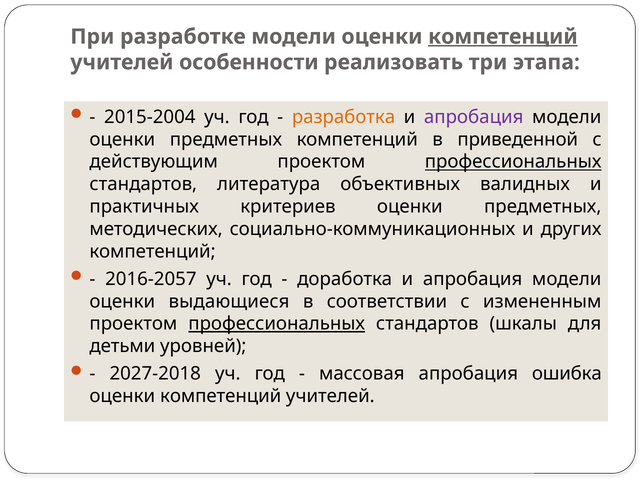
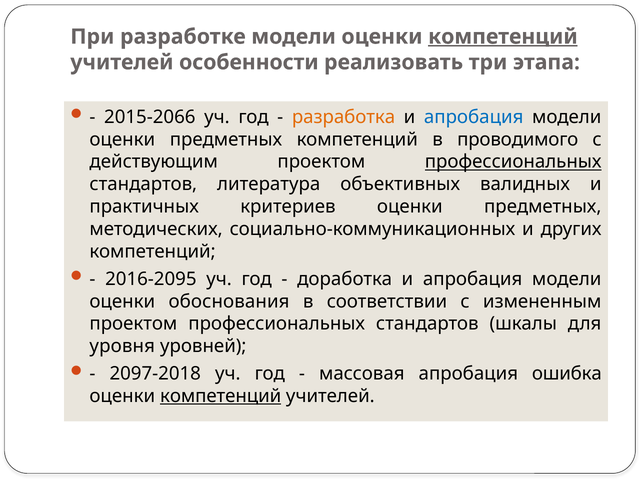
2015-2004: 2015-2004 -> 2015-2066 (150, 117)
апробация colour: purple -> blue (474, 117)
приведенной: приведенной -> проводимого (518, 139)
2016-2057: 2016-2057 -> 2016-2095 (151, 279)
выдающиеся: выдающиеся -> обоснования (229, 301)
профессиональных underline: present -> none (277, 324)
детьми: детьми -> уровня (122, 346)
2027-2018: 2027-2018 -> 2097-2018 (155, 374)
компетенций underline: none -> present (221, 396)
